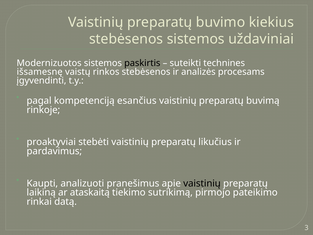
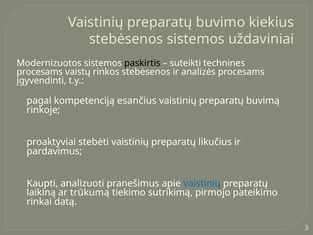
išsamesnę: išsamesnę -> procesams (40, 72)
vaistinių colour: black -> blue (202, 183)
ataskaitą: ataskaitą -> trūkumą (90, 192)
